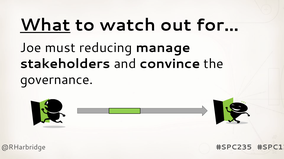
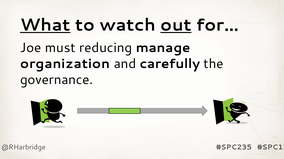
out underline: none -> present (176, 25)
stakeholders: stakeholders -> organization (65, 64)
convince: convince -> carefully (170, 64)
